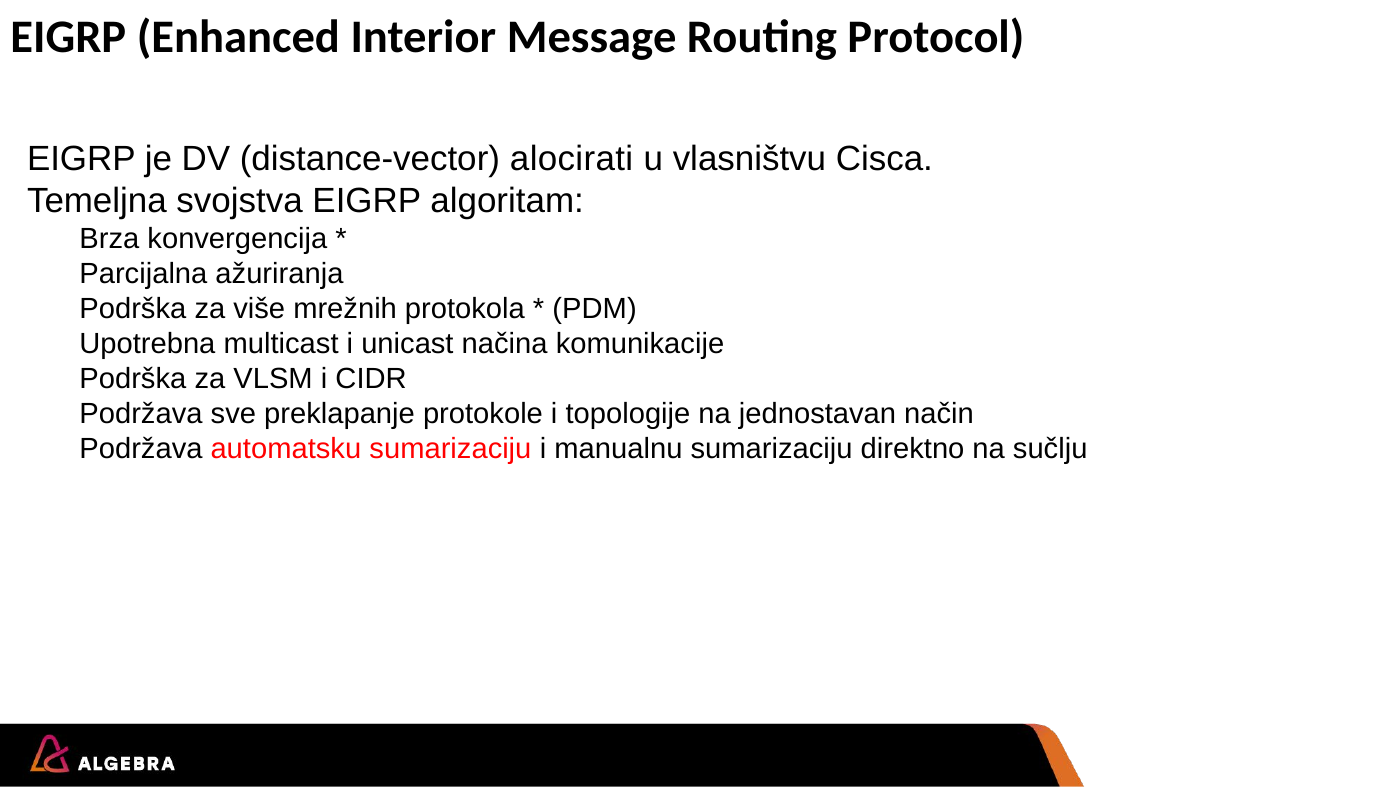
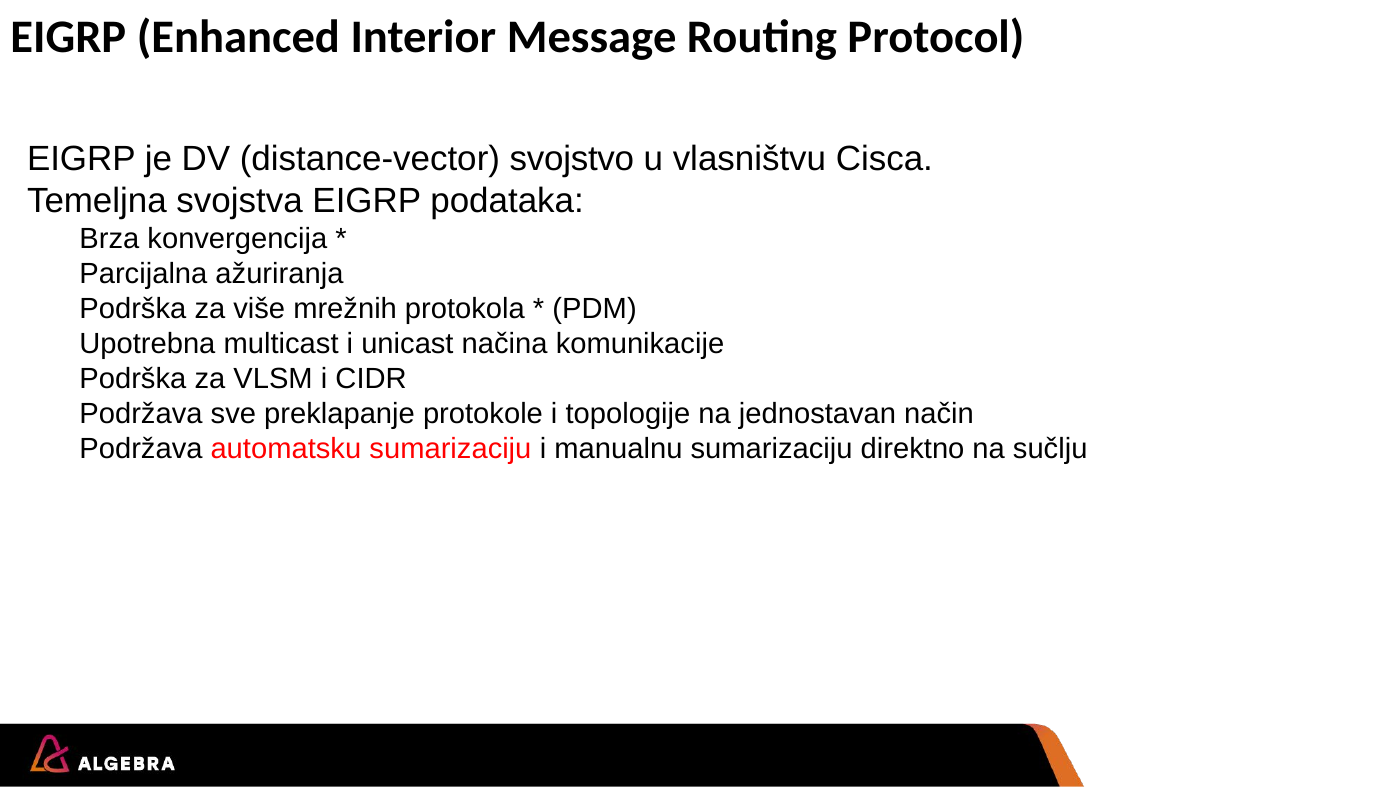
alocirati: alocirati -> svojstvo (572, 159)
algoritam: algoritam -> podataka (507, 201)
